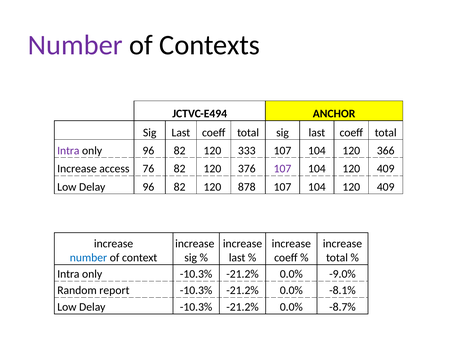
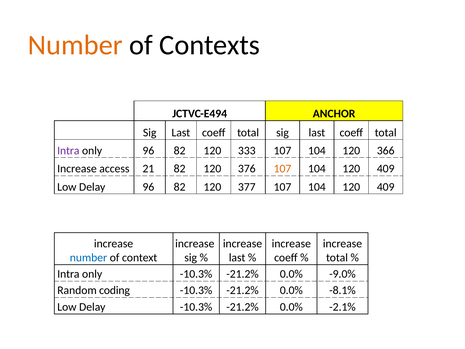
Number colour: purple -> orange (75, 45)
76: 76 -> 21 (148, 169)
107 colour: purple -> orange (282, 169)
878: 878 -> 377 (247, 187)
report: report -> coding (115, 290)
-8.7%: -8.7% -> -2.1% (342, 307)
